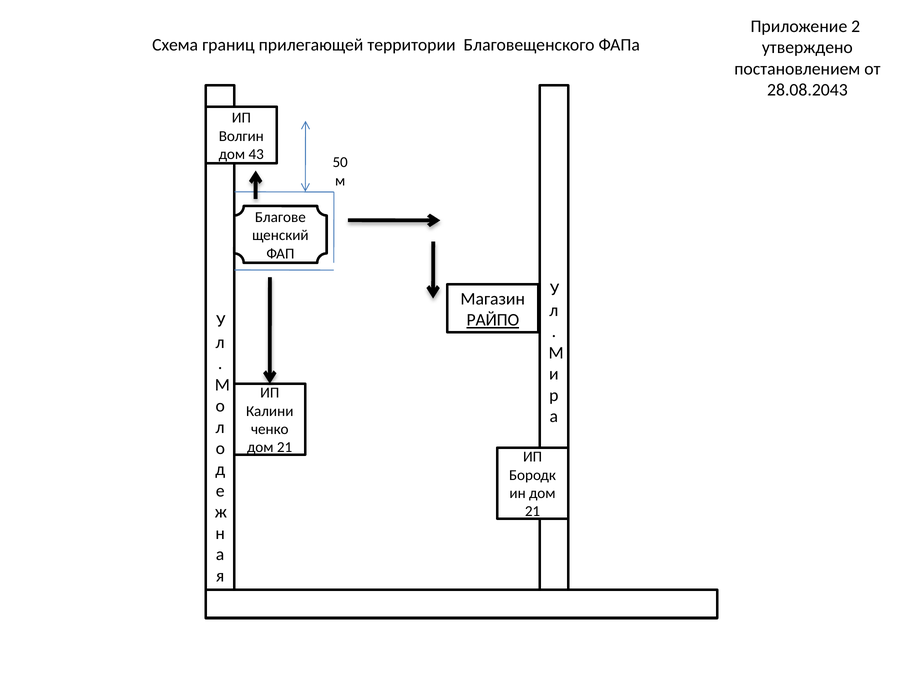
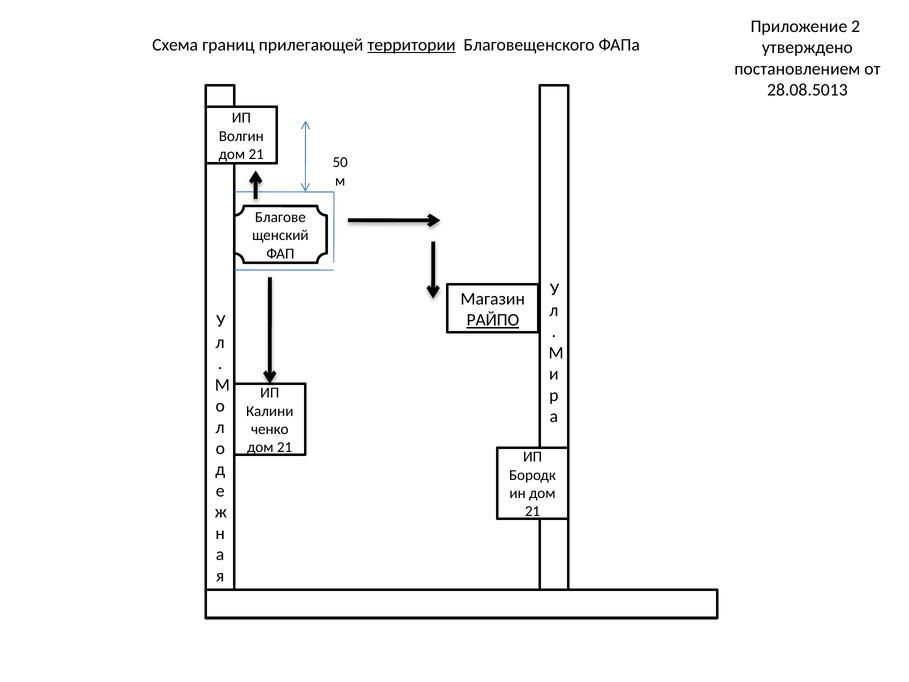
территории underline: none -> present (412, 45)
28.08.2043: 28.08.2043 -> 28.08.5013 (807, 90)
43: 43 -> 21 (256, 154)
